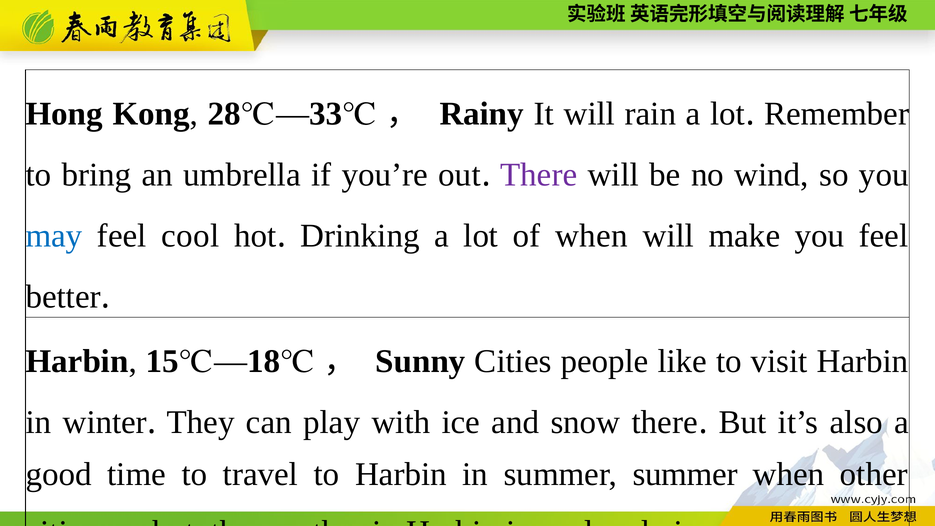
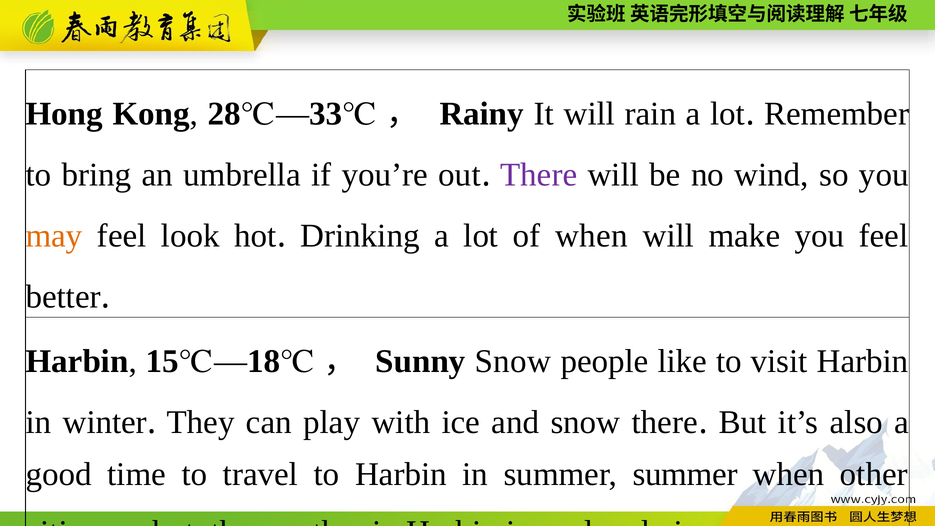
may colour: blue -> orange (54, 236)
feel cool: cool -> look (190, 236)
Sunny Cities: Cities -> Snow (513, 361)
